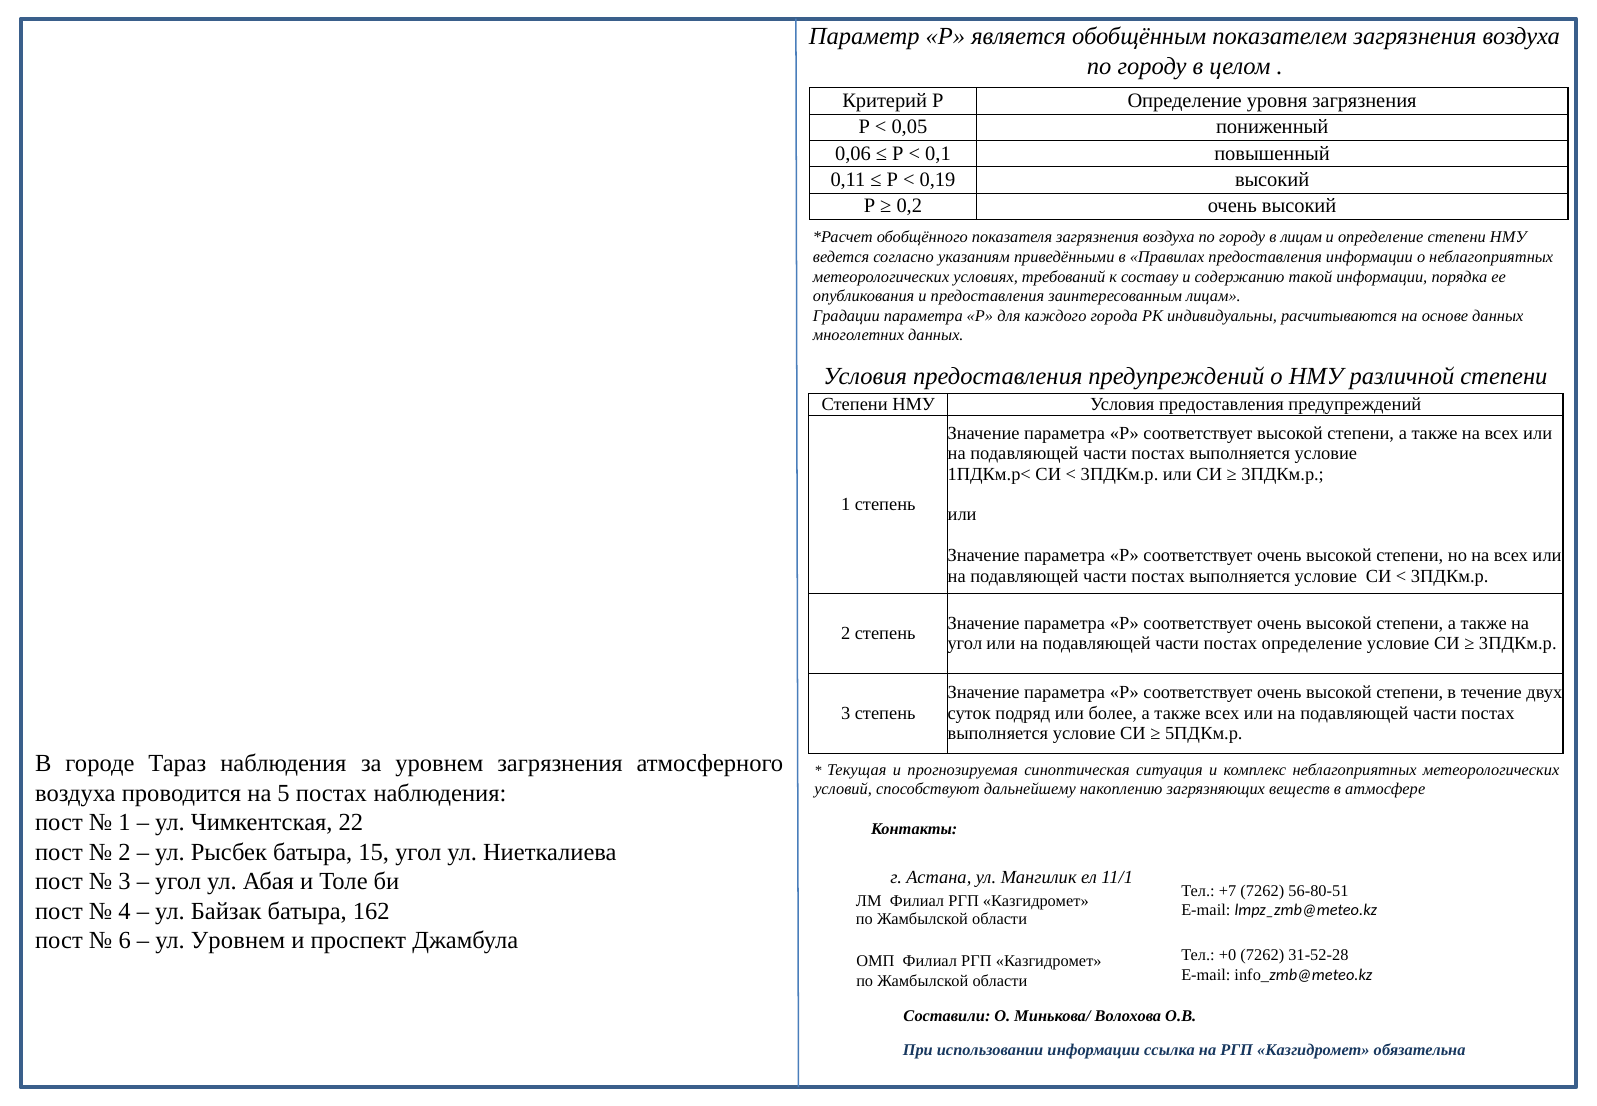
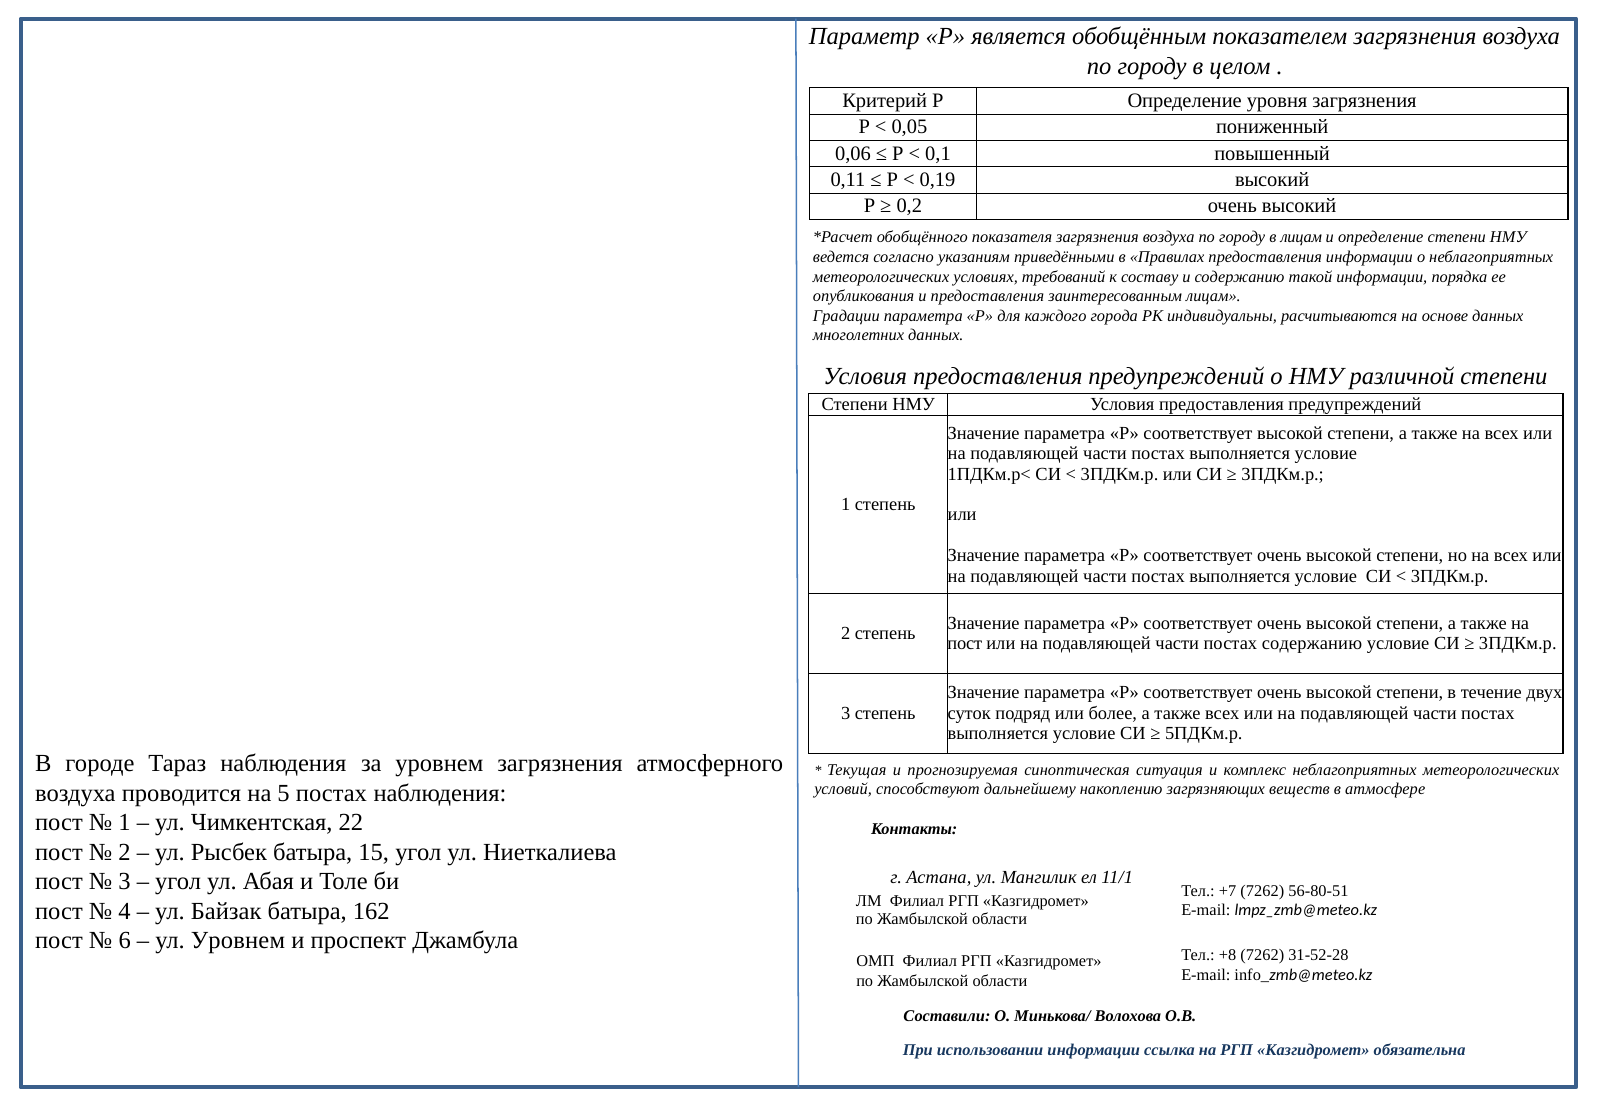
угол: угол -> пост (965, 643)
постах определение: определение -> содержанию (1312, 643)
+0: +0 -> +8 (1228, 955)
